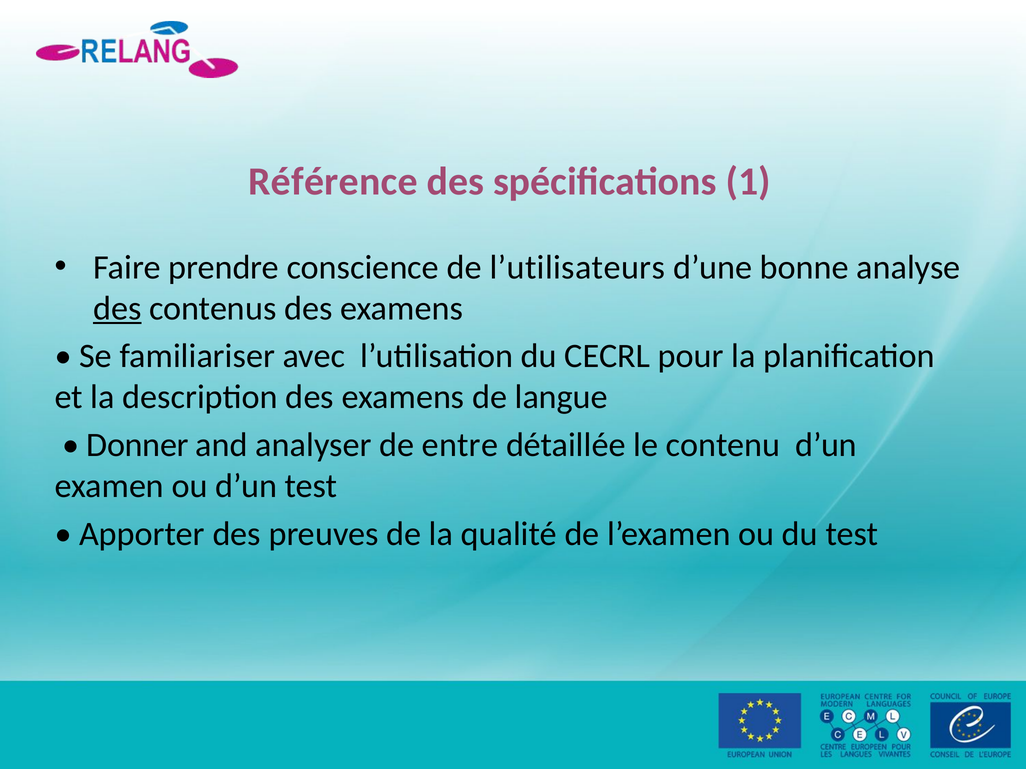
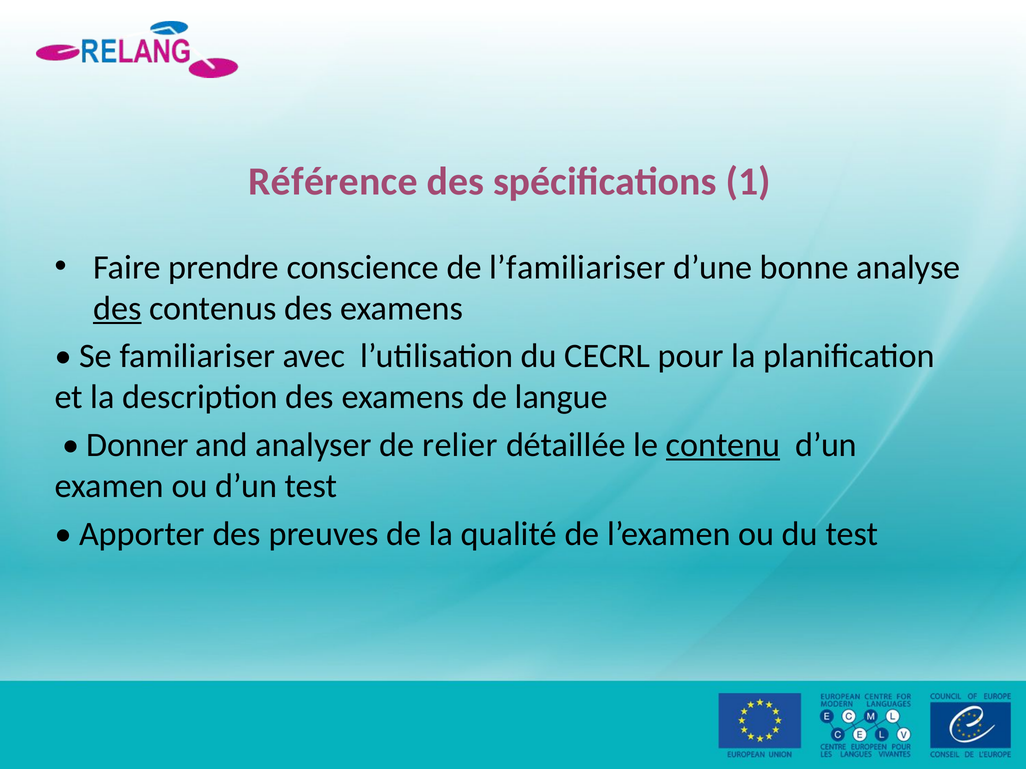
l’utilisateurs: l’utilisateurs -> l’familiariser (577, 267)
entre: entre -> relier (460, 445)
contenu underline: none -> present (723, 445)
